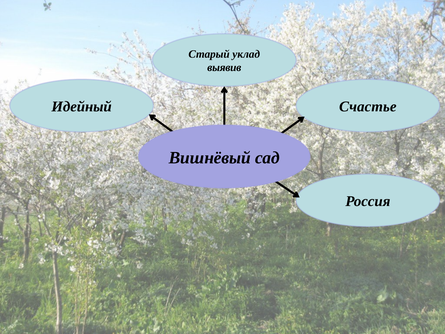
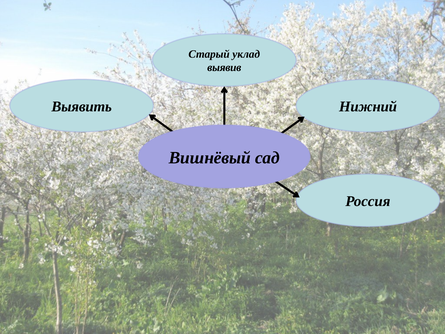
Идейный: Идейный -> Выявить (82, 107)
Счастье: Счастье -> Нижний (368, 107)
